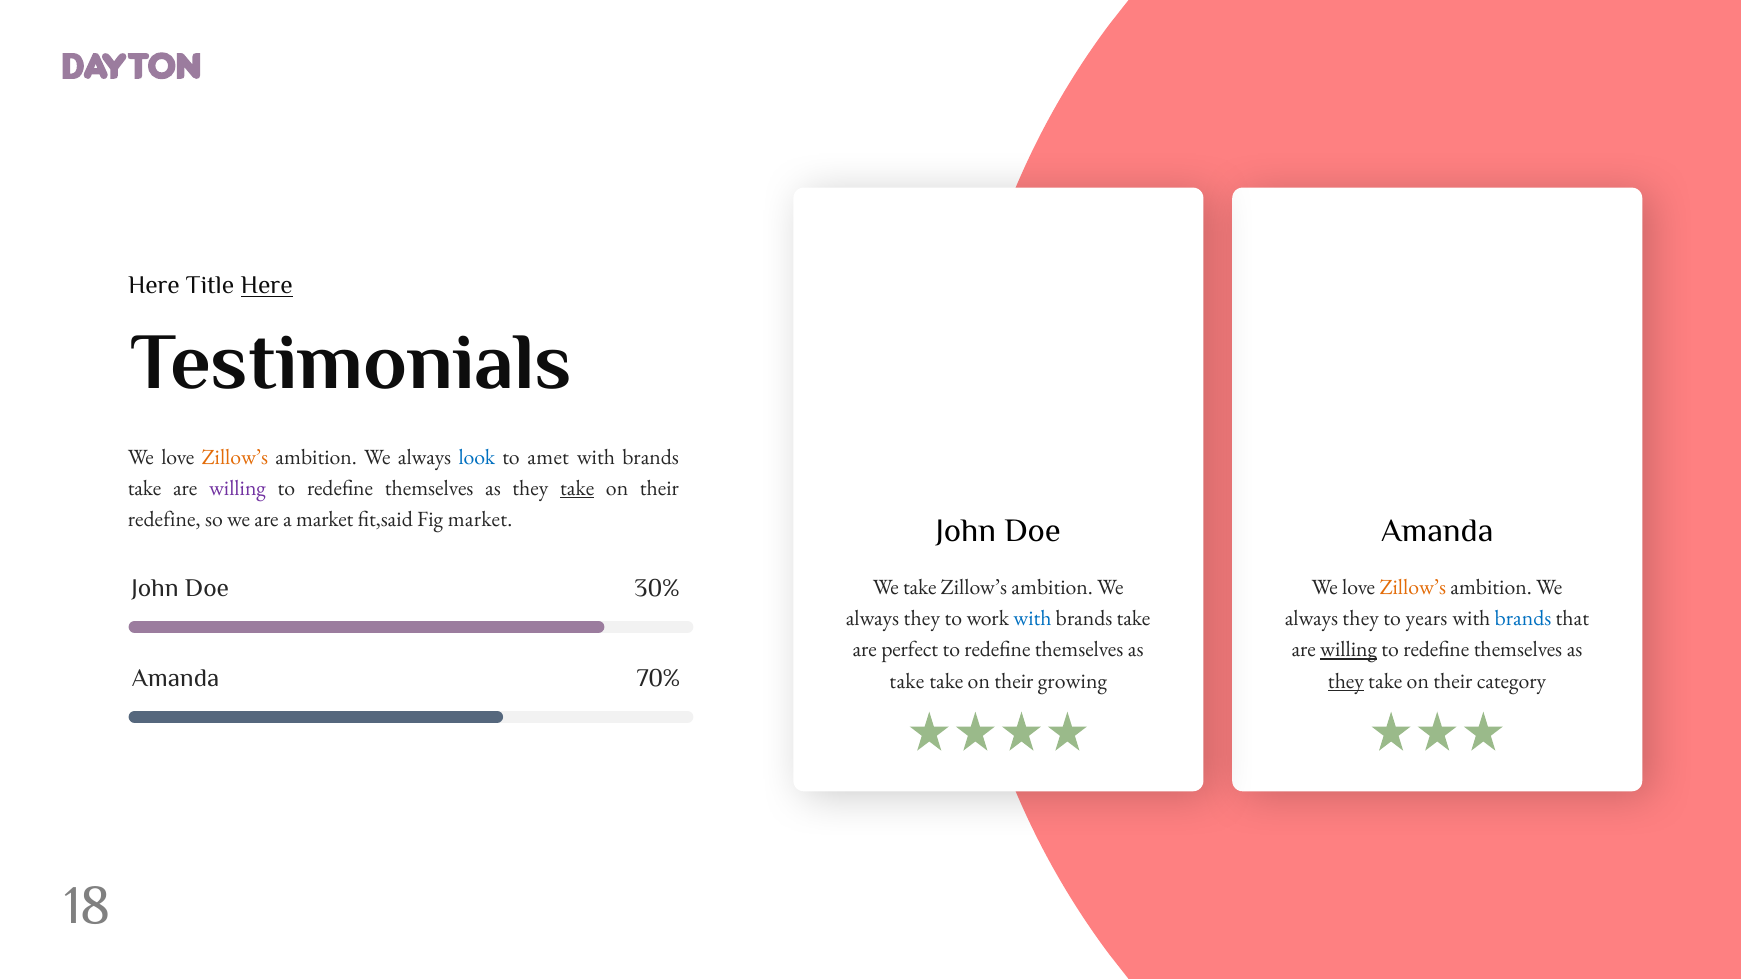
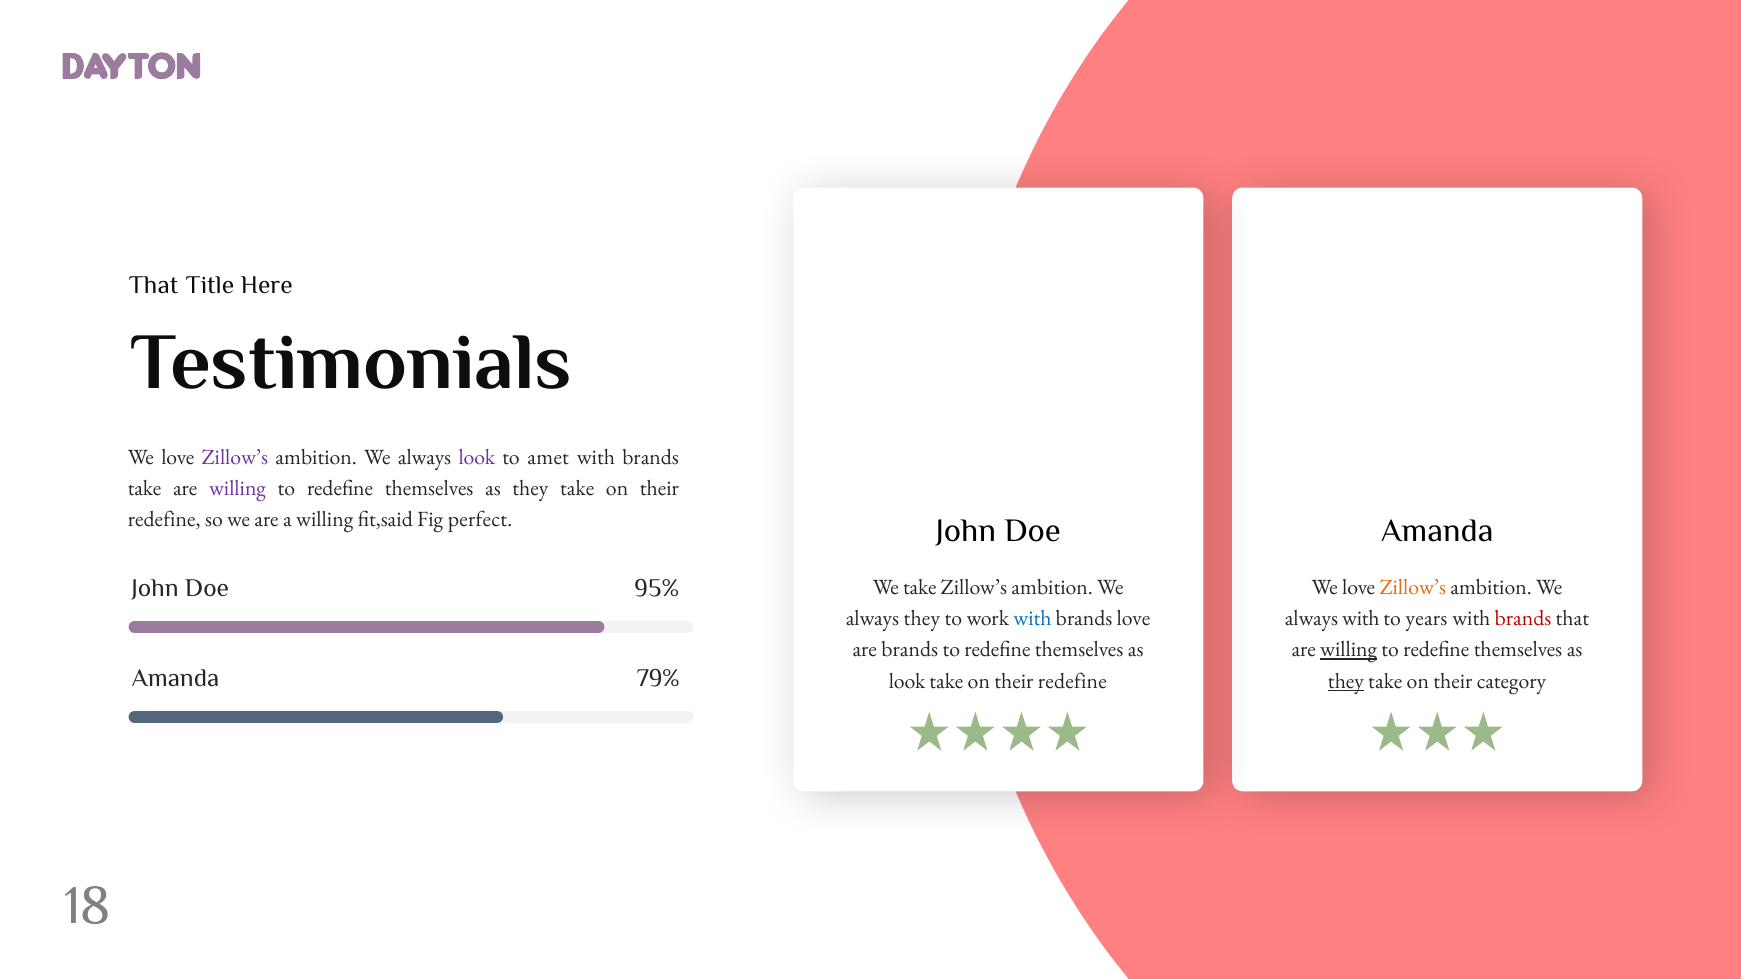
Here: Here -> That (154, 286)
Here underline: present -> none (267, 286)
Zillow’s colour: orange -> purple (235, 457)
look colour: blue -> purple (477, 457)
take underline: present -> none (577, 488)
a market: market -> willing (325, 520)
Fig market: market -> perfect (480, 520)
30%: 30% -> 95% (657, 589)
take: take -> love (1134, 619)
they: they -> with (1361, 619)
brands colour: blue -> red (1523, 619)
are perfect: perfect -> brands (910, 650)
70%: 70% -> 79% (658, 679)
take: take -> look (907, 681)
growing: growing -> redefine (1072, 681)
